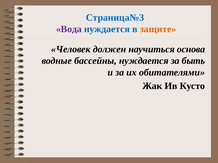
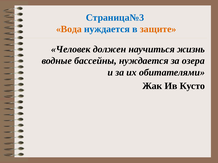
Вода colour: purple -> orange (69, 29)
основа: основа -> жизнь (191, 49)
быть: быть -> озера (193, 61)
